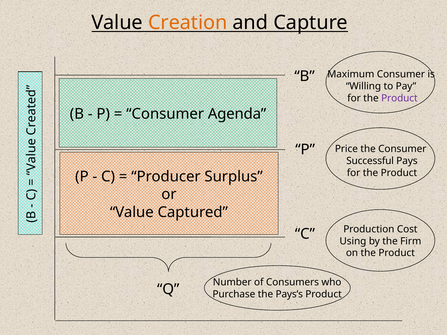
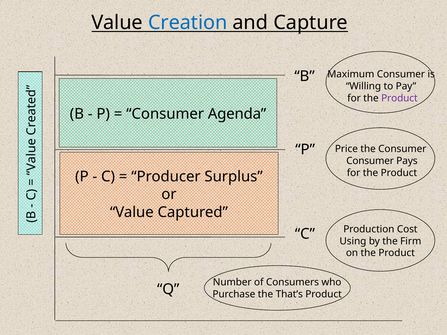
Creation colour: orange -> blue (188, 22)
Successful: Successful -> Consumer (370, 161)
Pays’s: Pays’s -> That’s (289, 294)
